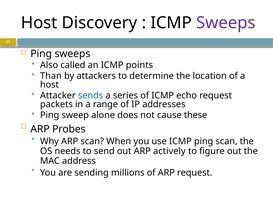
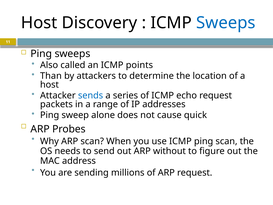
Sweeps colour: purple -> blue (226, 23)
these: these -> quick (195, 115)
actively: actively -> without (169, 151)
